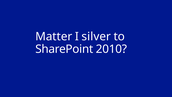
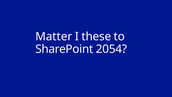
silver: silver -> these (96, 36)
2010: 2010 -> 2054 (111, 49)
